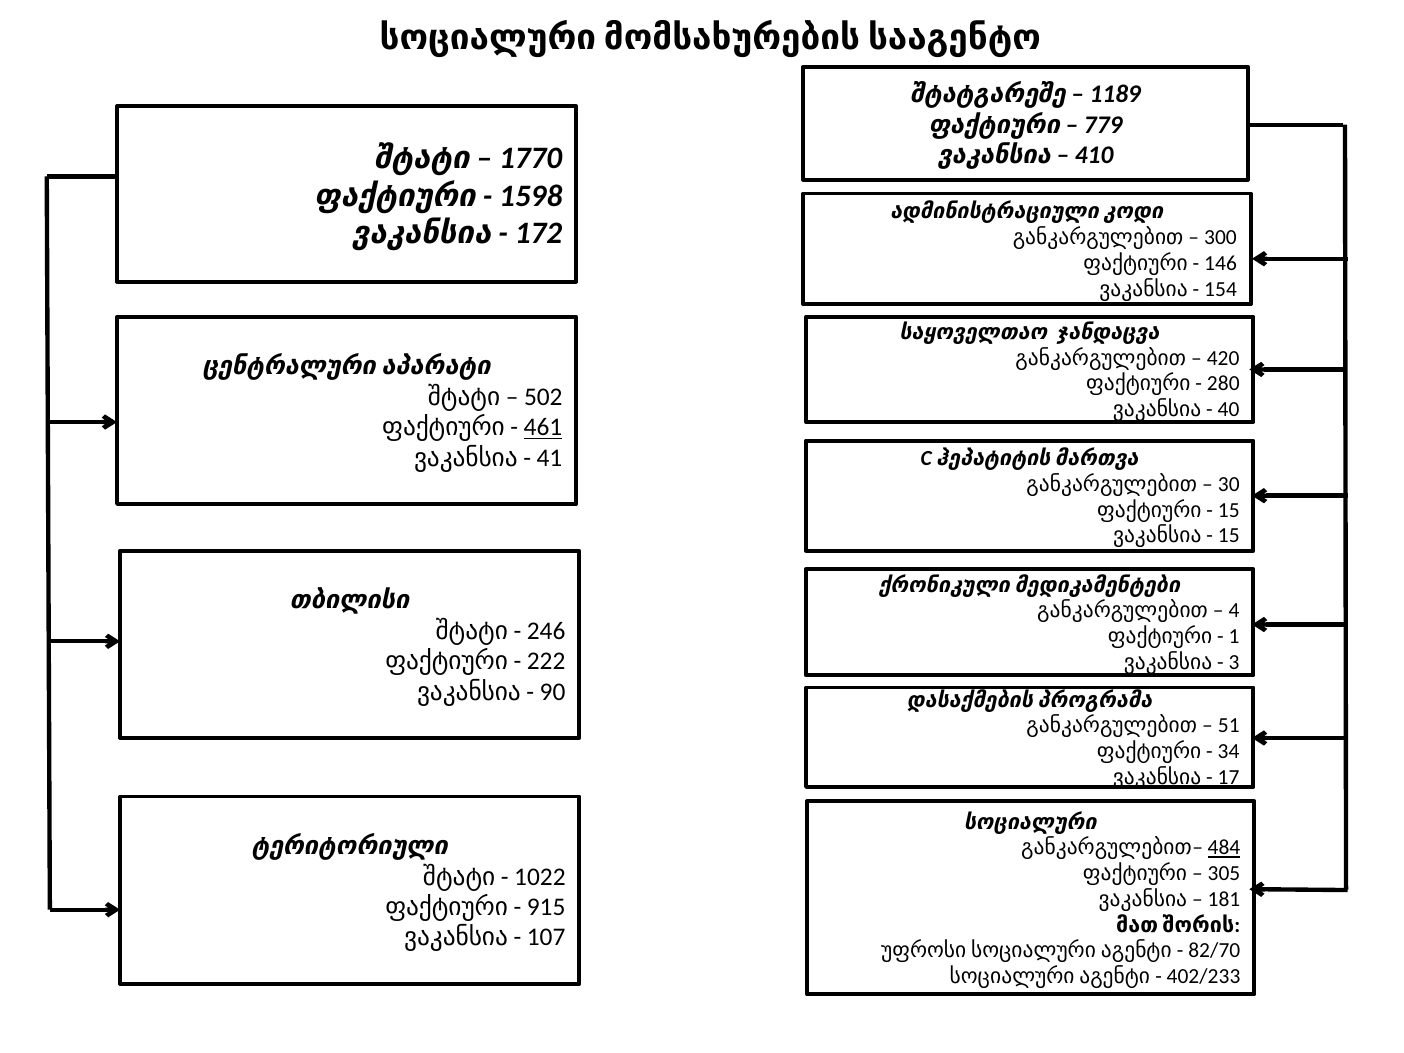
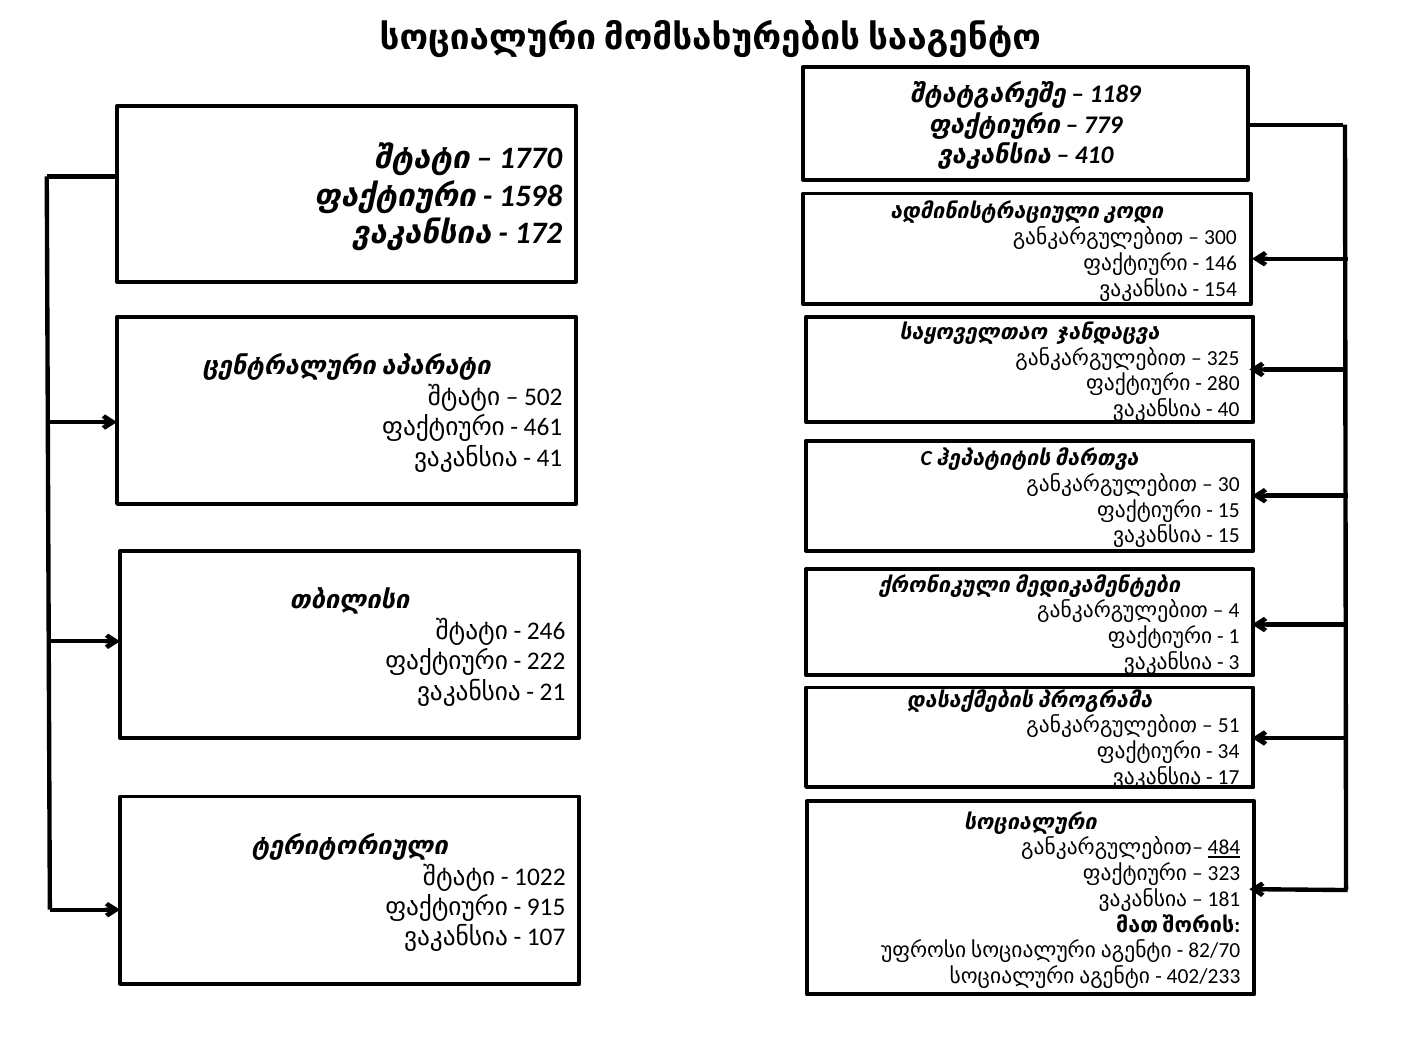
420: 420 -> 325 (1223, 358)
461 underline: present -> none (543, 427)
90: 90 -> 21 (553, 692)
305: 305 -> 323 (1224, 874)
